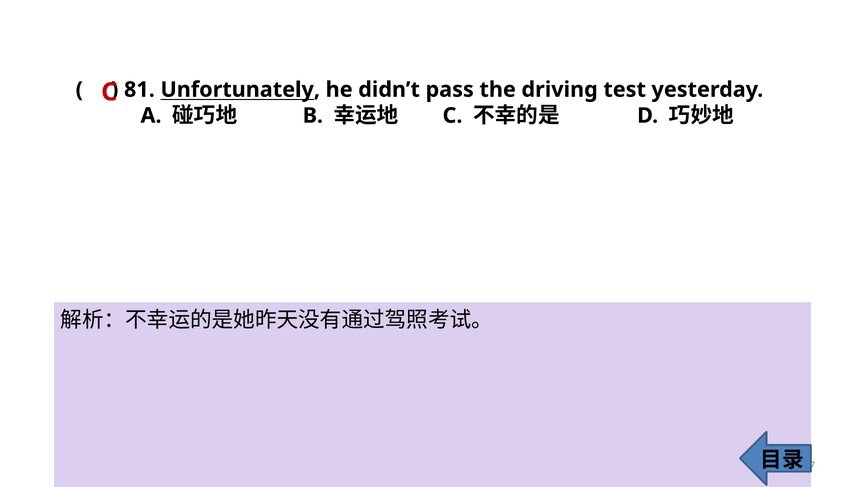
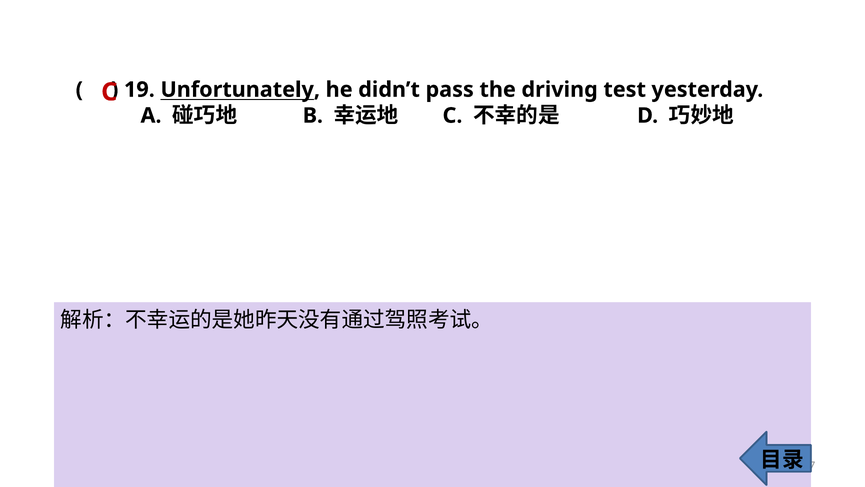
81: 81 -> 19 (139, 90)
